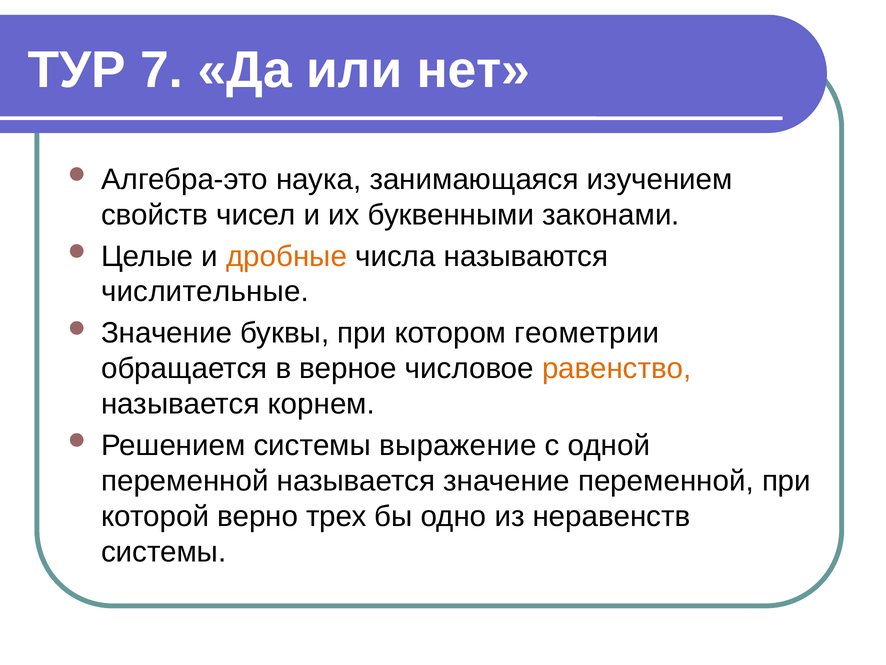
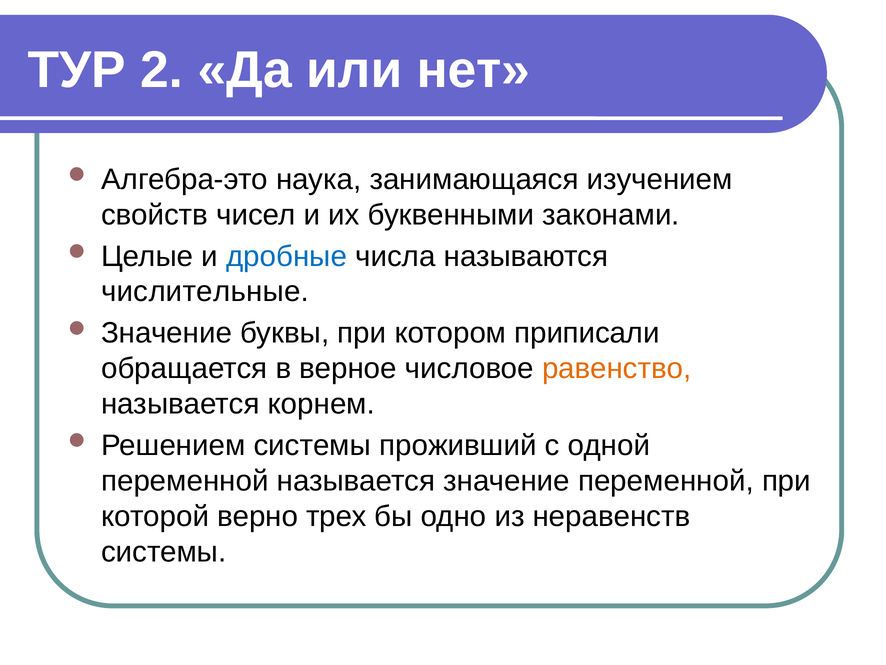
7: 7 -> 2 (162, 70)
дробные colour: orange -> blue (287, 256)
геометрии: геометрии -> приписали (587, 333)
выражение: выражение -> проживший (458, 445)
